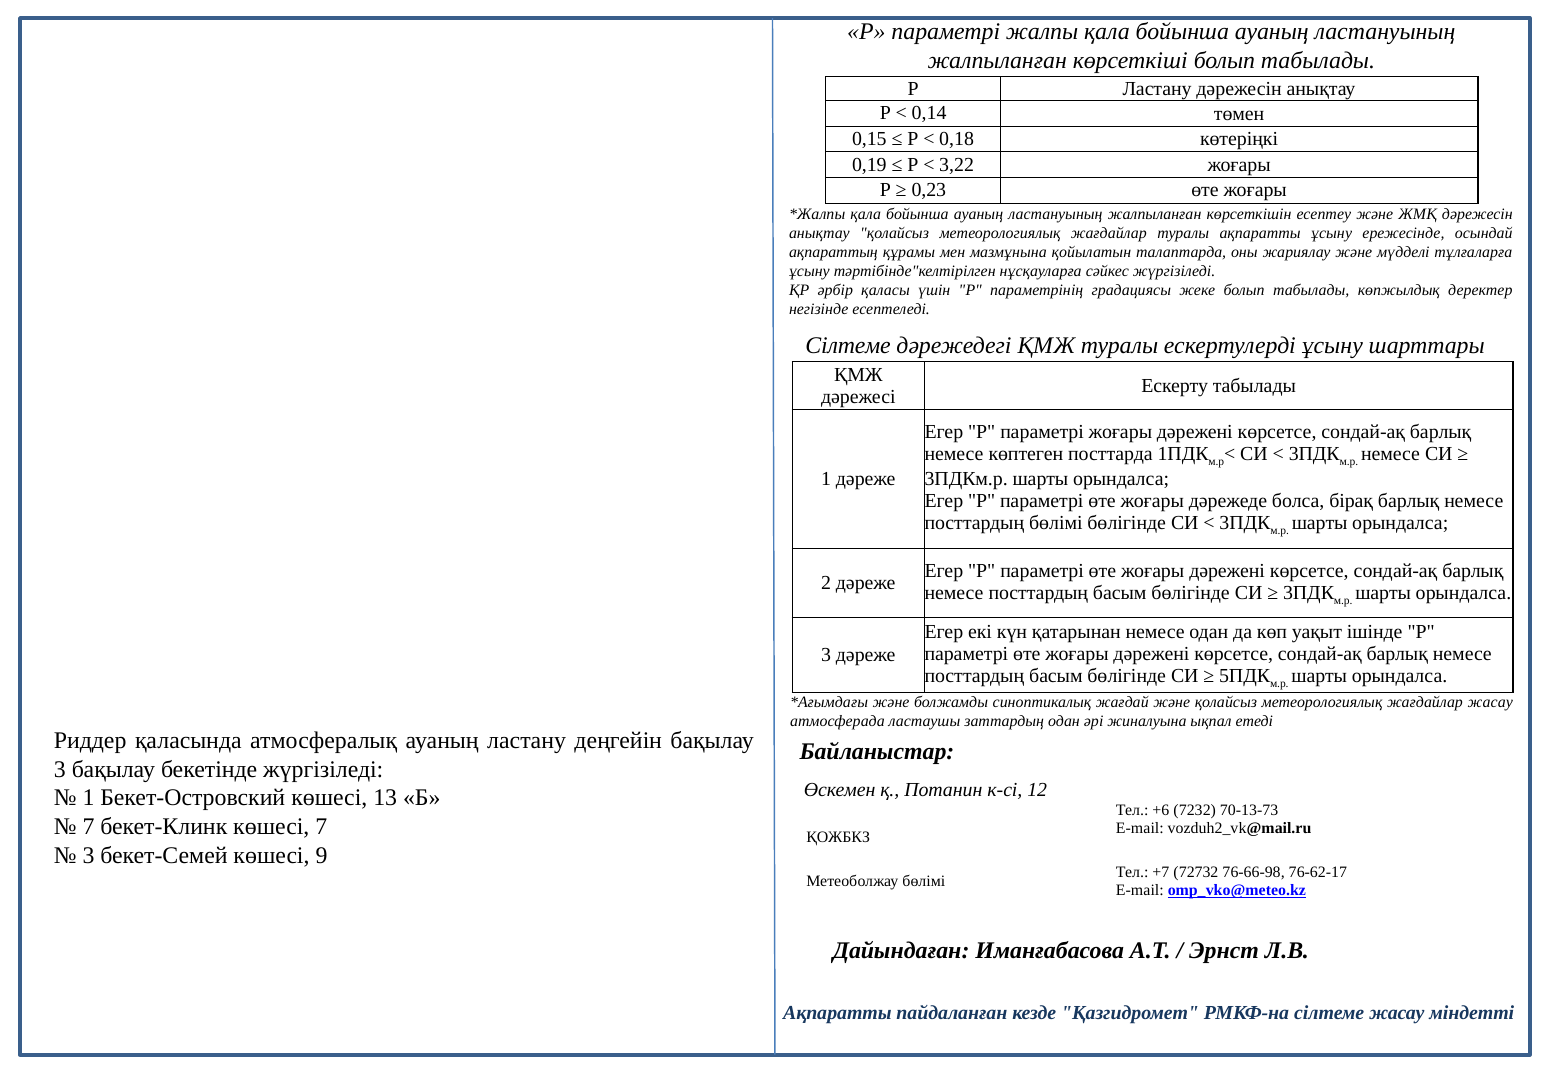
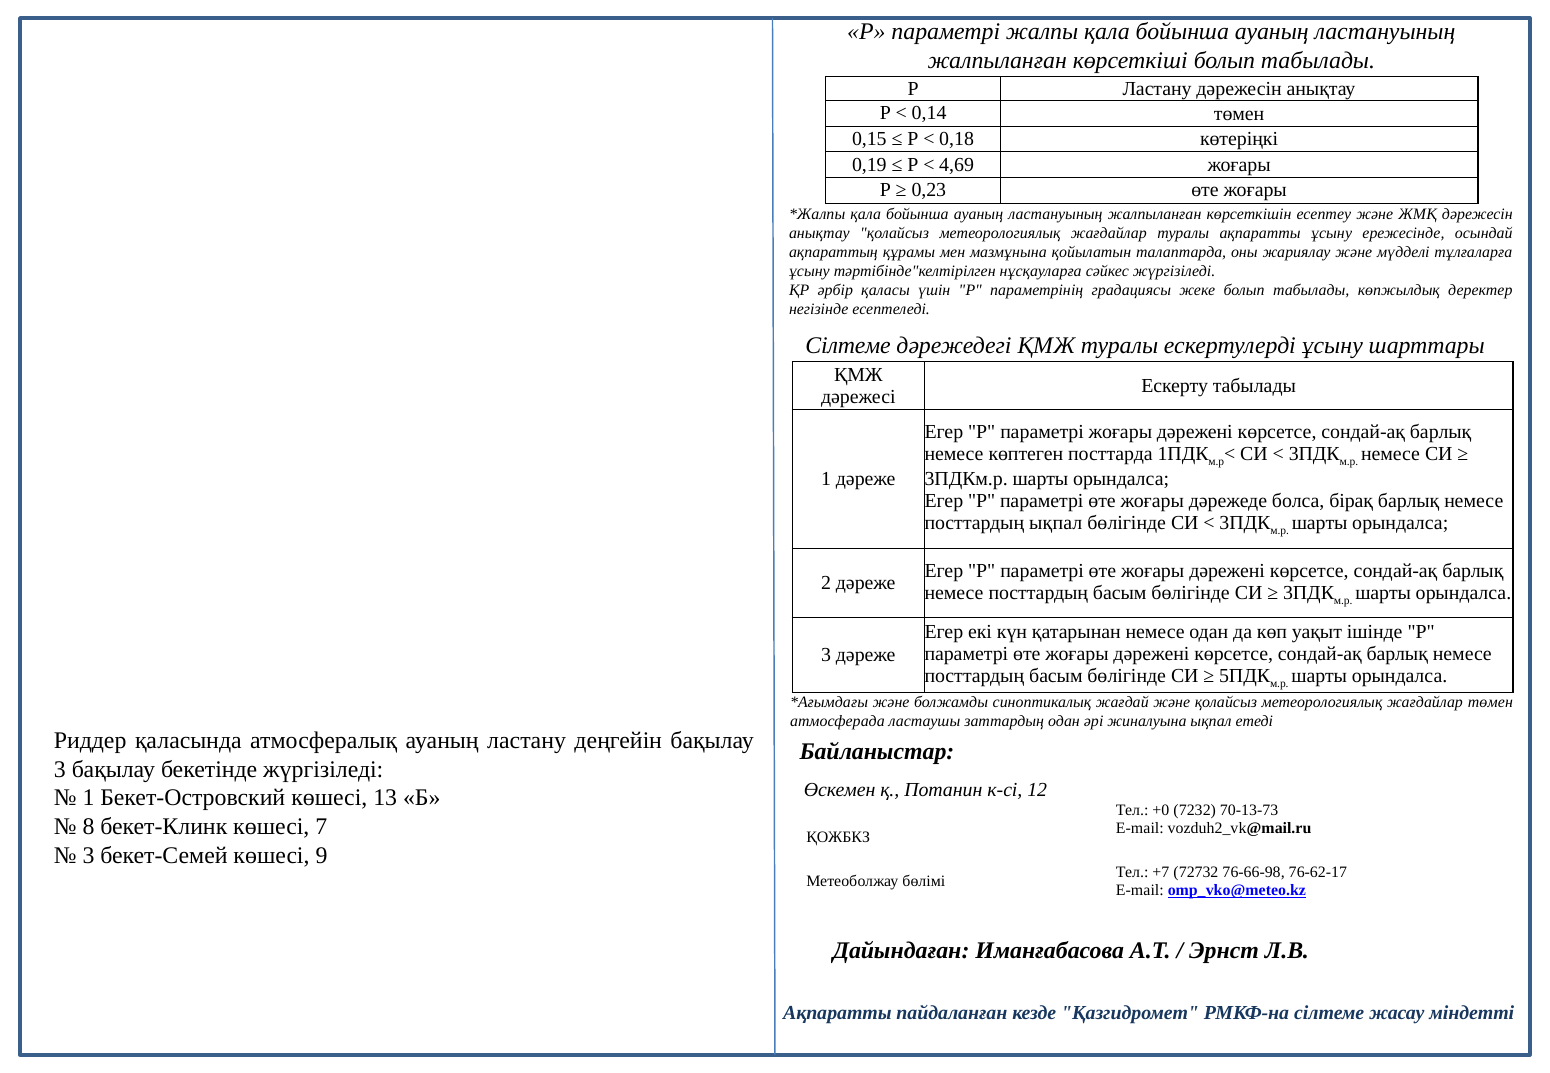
3,22: 3,22 -> 4,69 (957, 164)
посттардың бөлімі: бөлімі -> ықпал (1056, 523)
жағдайлар жасау: жасау -> төмен (1490, 702)
+6: +6 -> +0 (1161, 811)
7: 7 -> 8 (88, 827)
